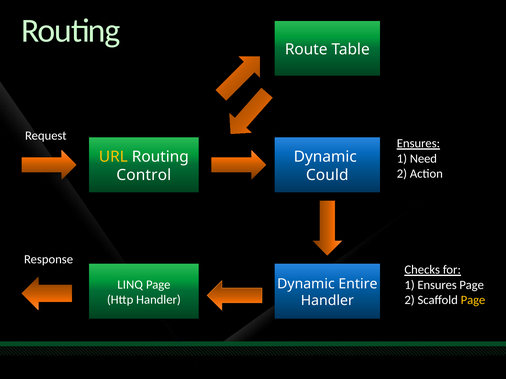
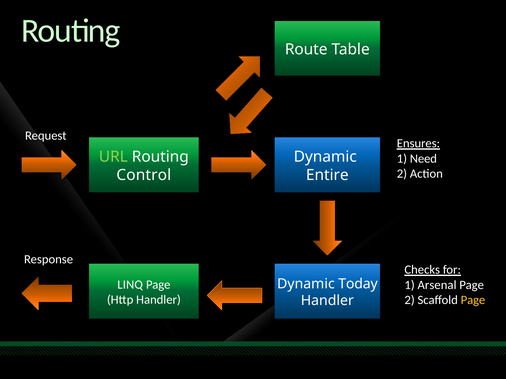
URL colour: yellow -> light green (113, 157)
Could: Could -> Entire (327, 175)
1 Ensures: Ensures -> Arsenal (437, 285)
Entire: Entire -> Today (358, 284)
